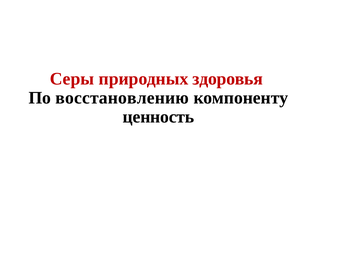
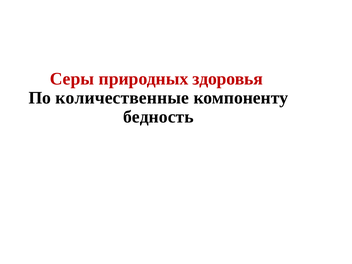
восстановлению: восстановлению -> количественные (122, 98)
ценность: ценность -> бедность (158, 117)
